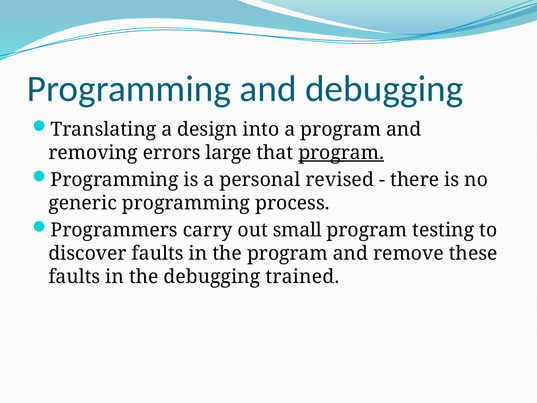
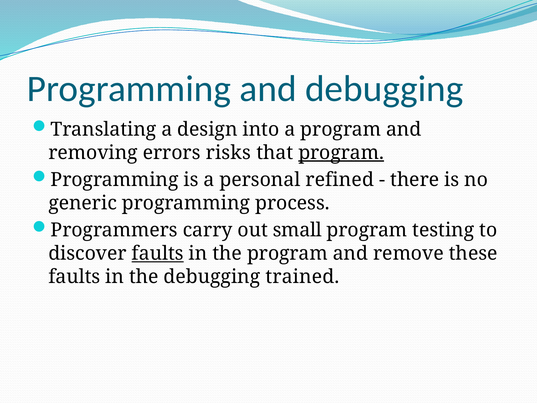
large: large -> risks (228, 153)
revised: revised -> refined (340, 180)
faults underline: none -> present (158, 253)
